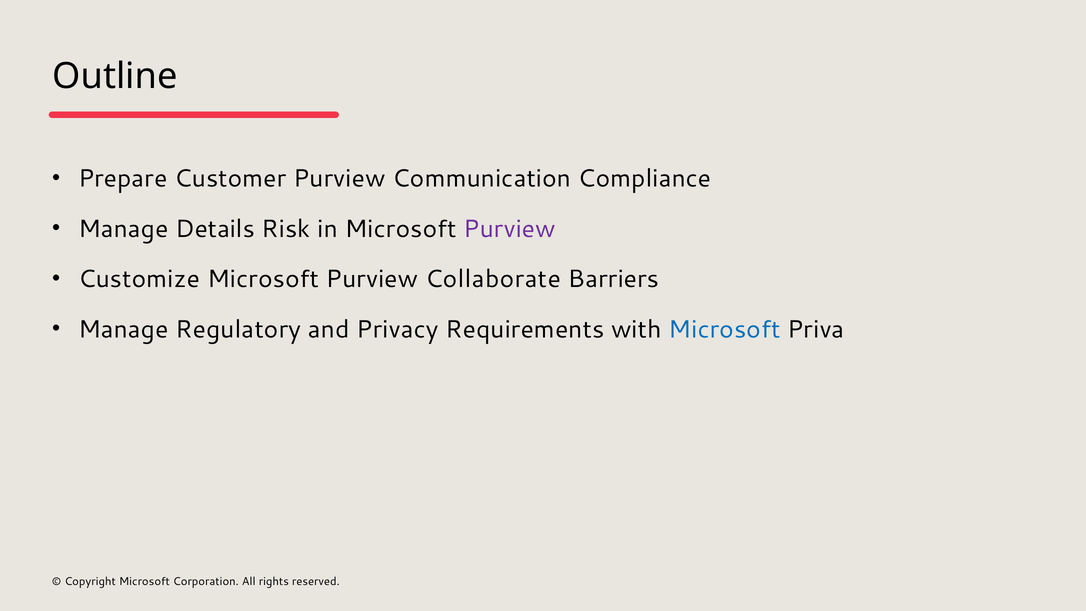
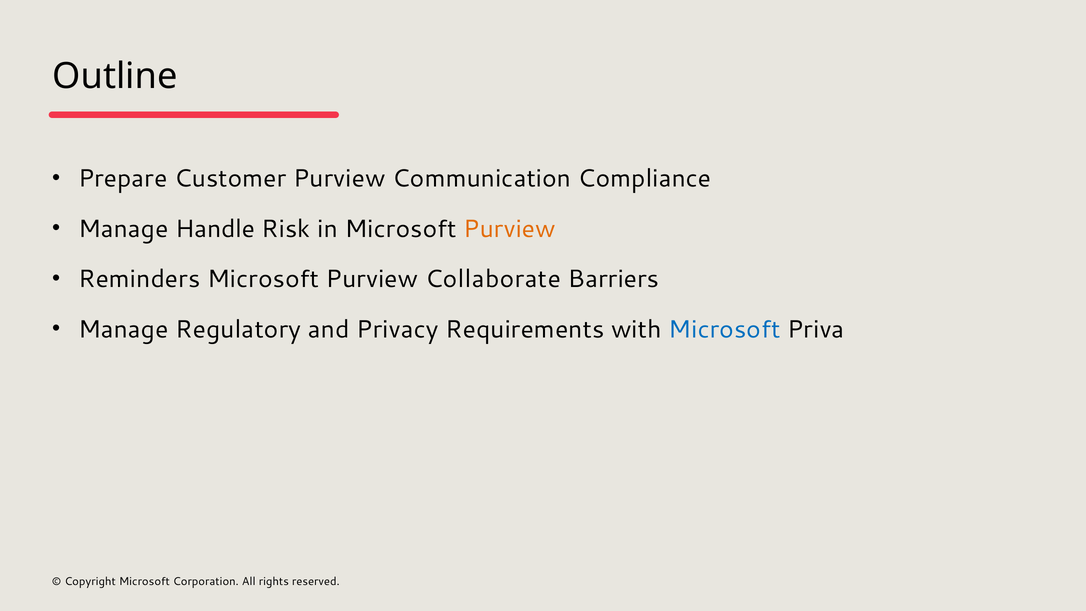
Details: Details -> Handle (215, 229)
Purview colour: purple -> orange (510, 229)
Customize: Customize -> Reminders (139, 279)
